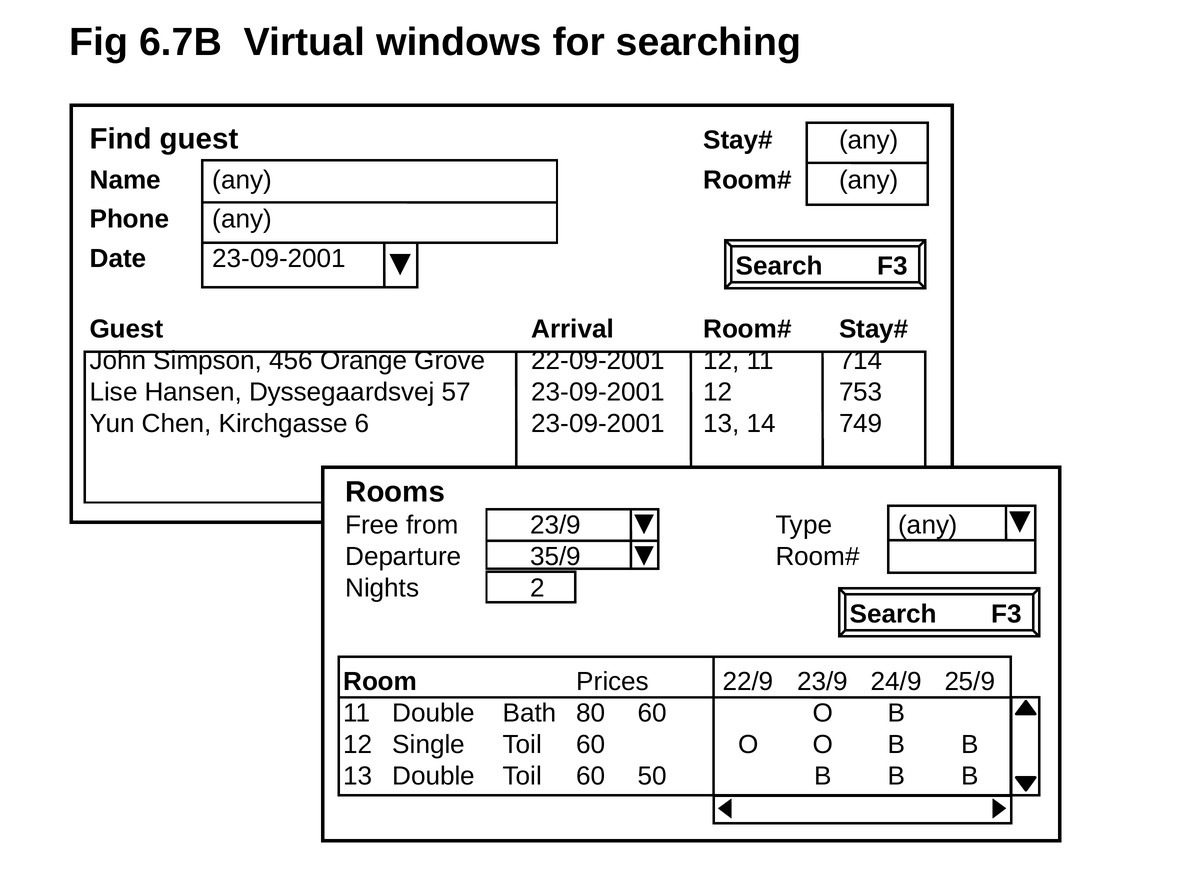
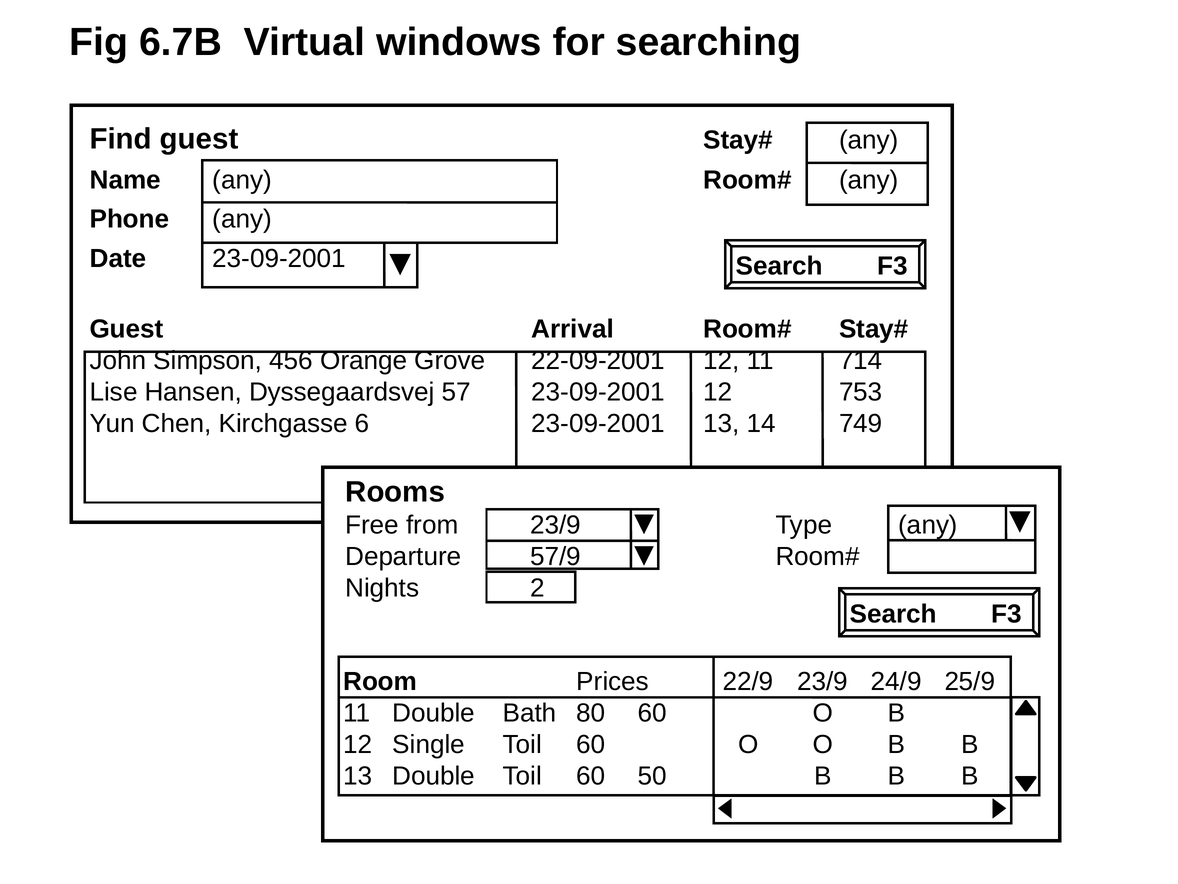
35/9: 35/9 -> 57/9 (556, 556)
